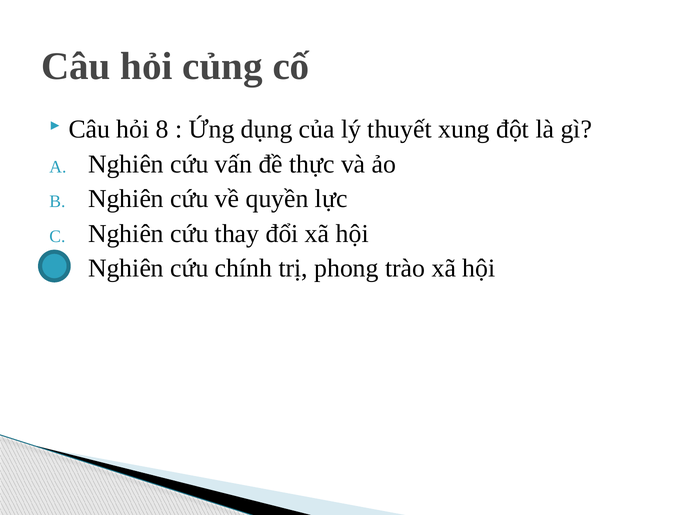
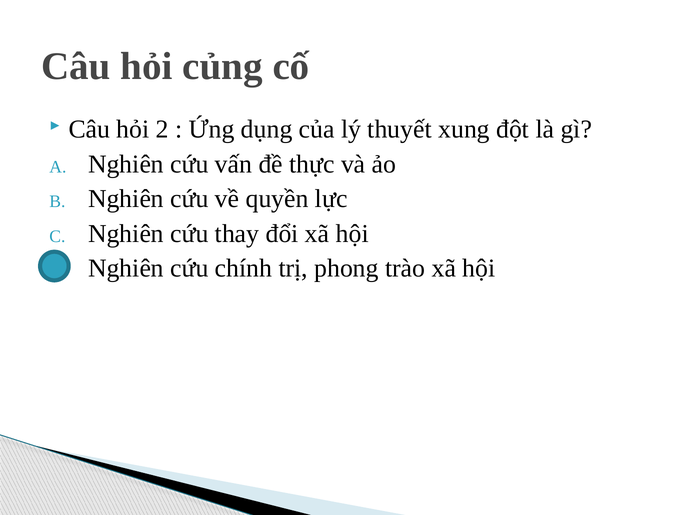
8: 8 -> 2 (162, 129)
